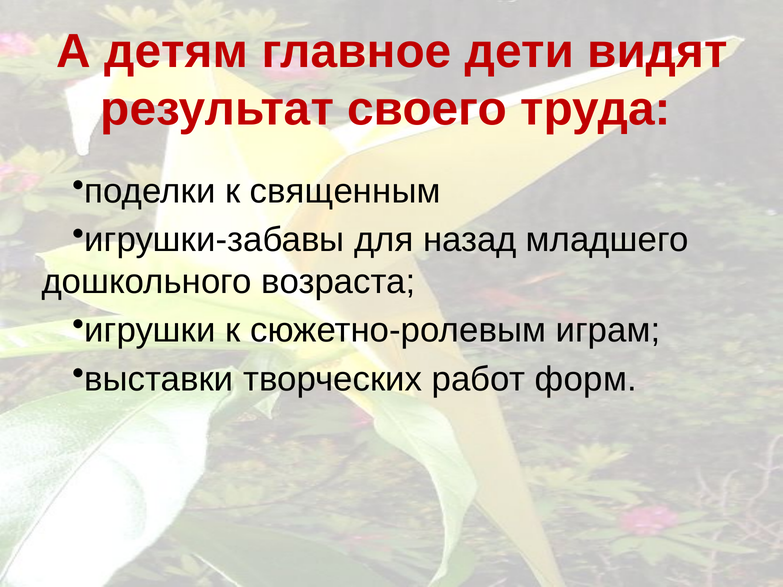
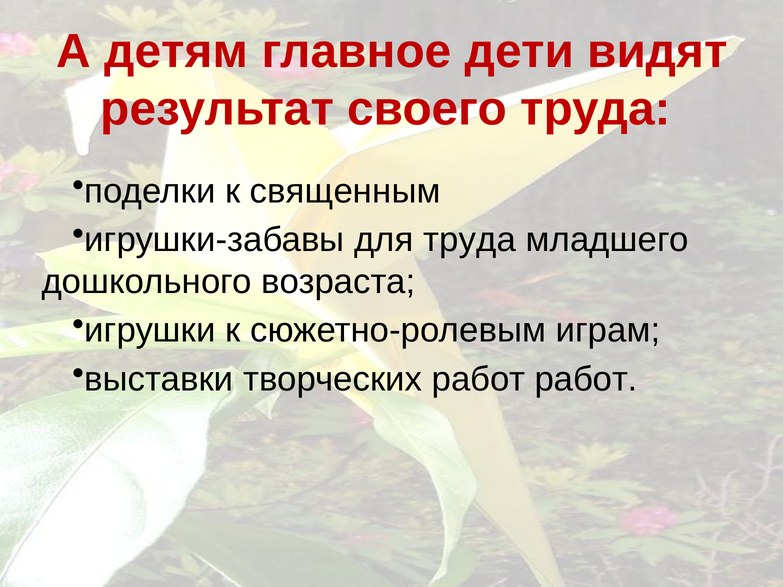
для назад: назад -> труда (470, 240)
работ форм: форм -> работ (586, 379)
